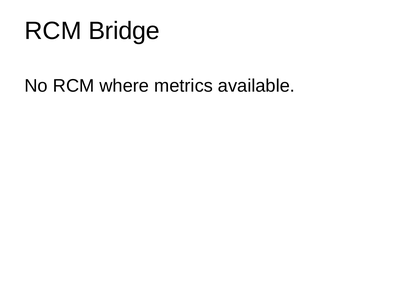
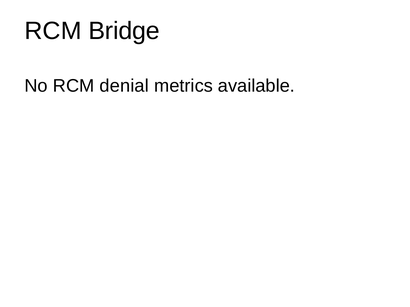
where: where -> denial (124, 86)
